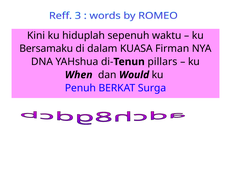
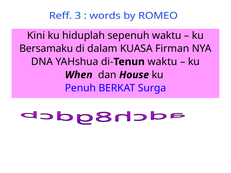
pillars: pillars -> waktu (162, 62)
Would: Would -> House (134, 75)
